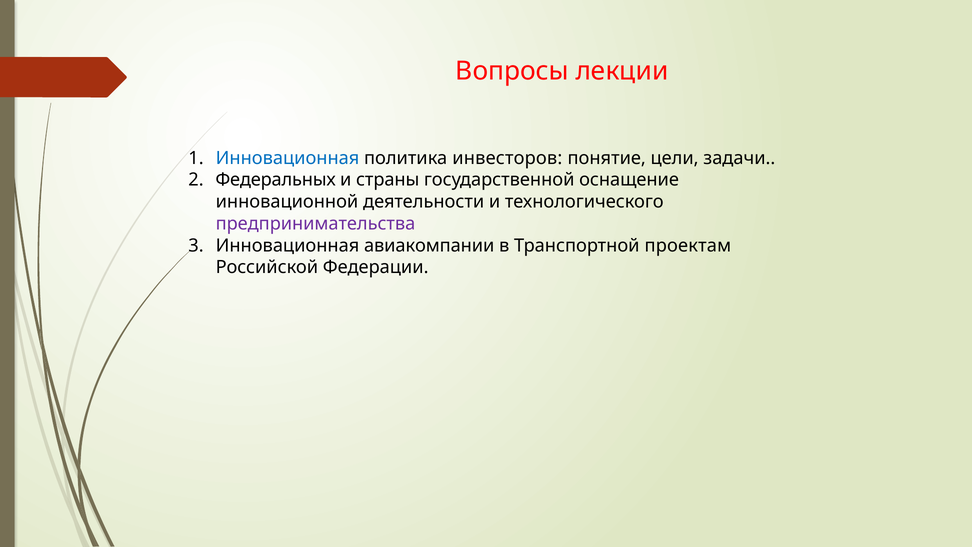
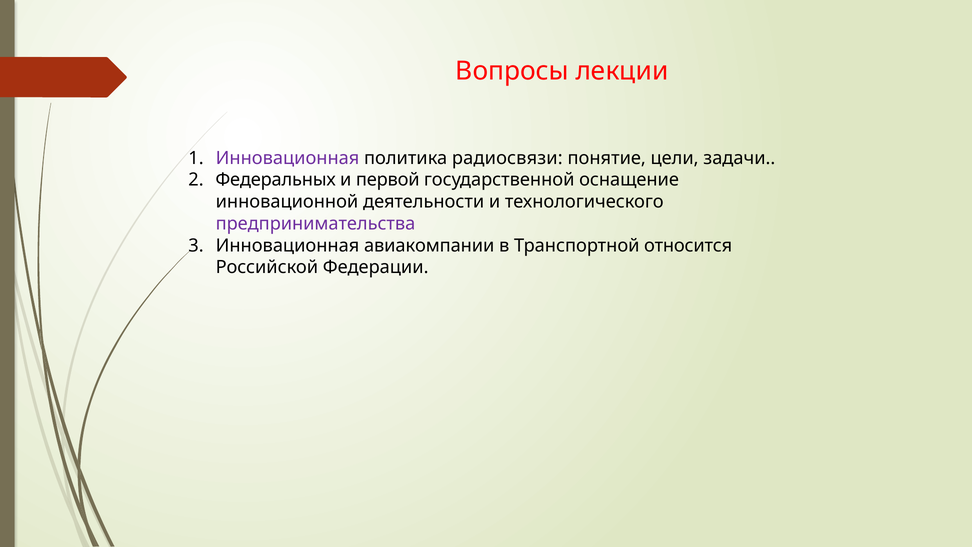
Инновационная colour: blue -> purple (288, 158)
инвесторов: инвесторов -> радиосвязи (507, 158)
страны: страны -> первой (388, 180)
проектам: проектам -> относится (688, 245)
